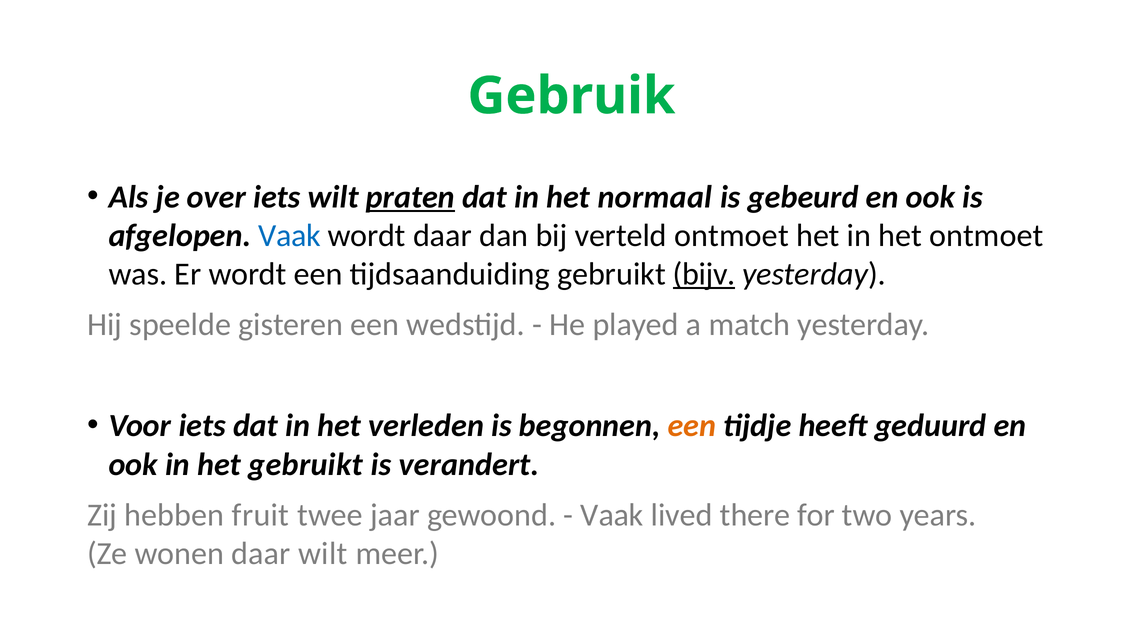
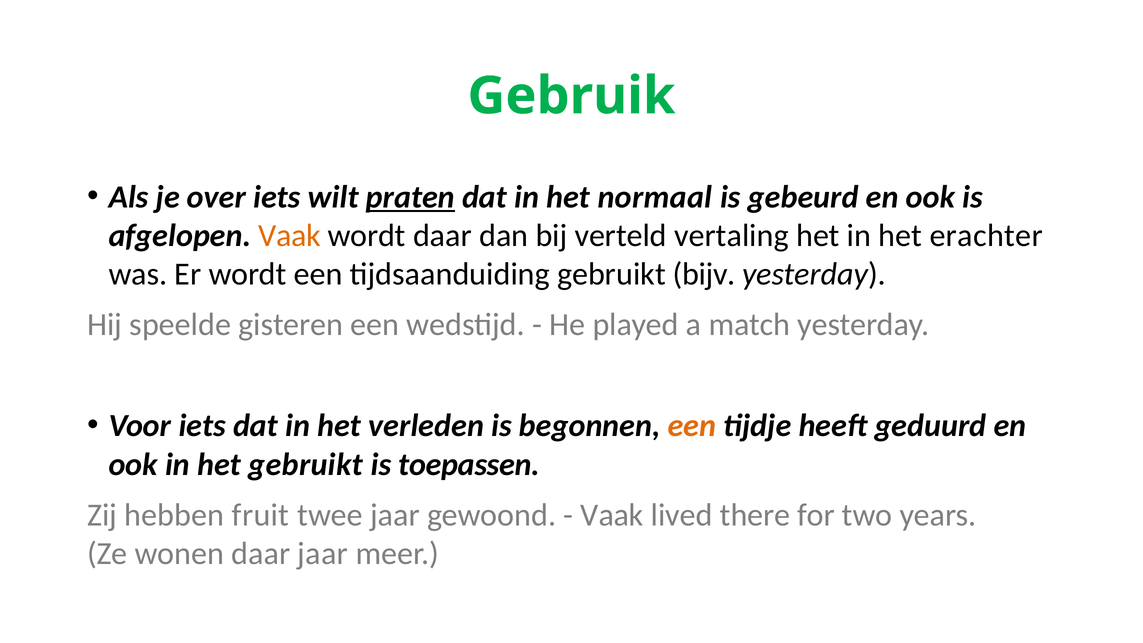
Vaak colour: blue -> orange (290, 236)
verteld ontmoet: ontmoet -> vertaling (732, 236)
het ontmoet: ontmoet -> erachter (986, 236)
bijv underline: present -> none (704, 274)
verandert: verandert -> toepassen (469, 464)
daar wilt: wilt -> jaar (323, 554)
